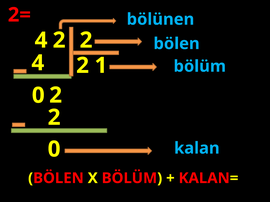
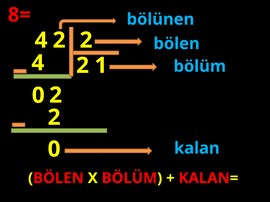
2=: 2= -> 8= (19, 15)
